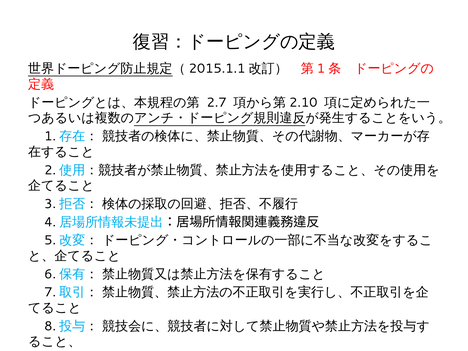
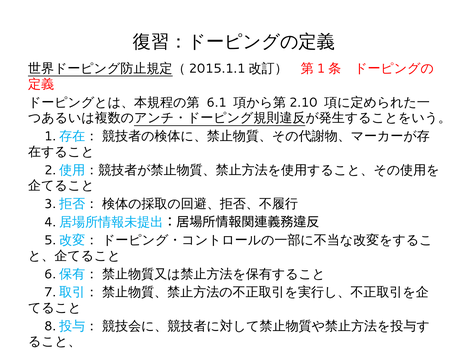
2.7: 2.7 -> 6.1 (217, 102)
